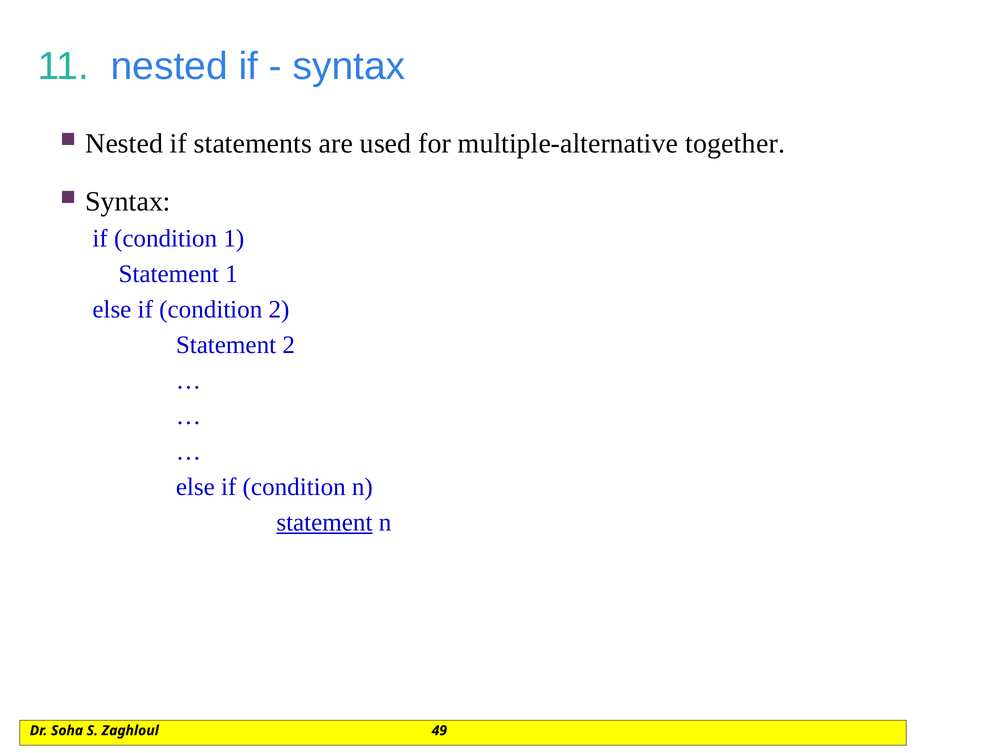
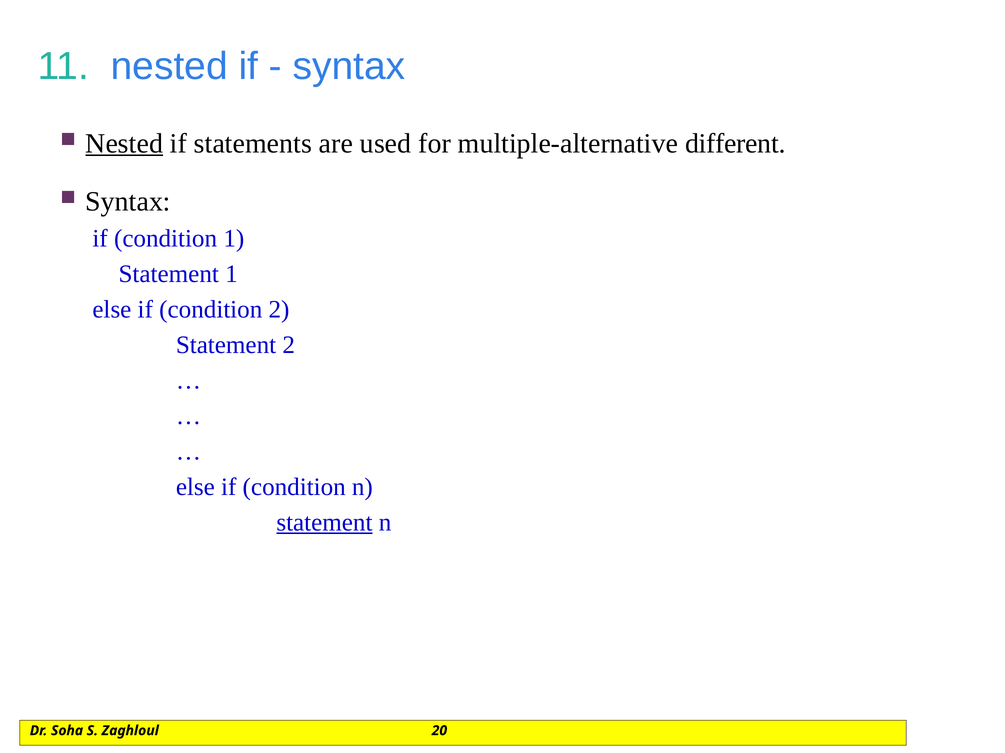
Nested underline: none -> present (124, 144)
together: together -> different (735, 144)
49: 49 -> 20 (439, 731)
